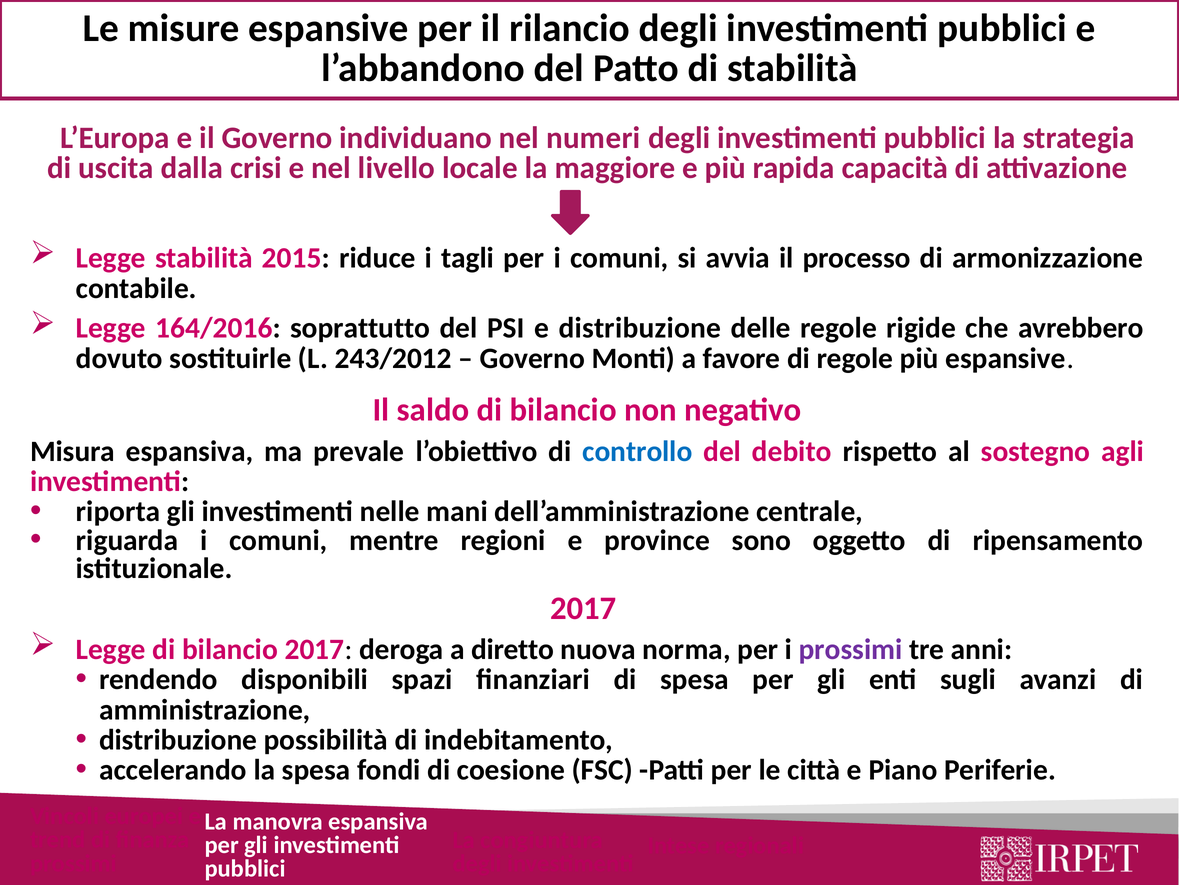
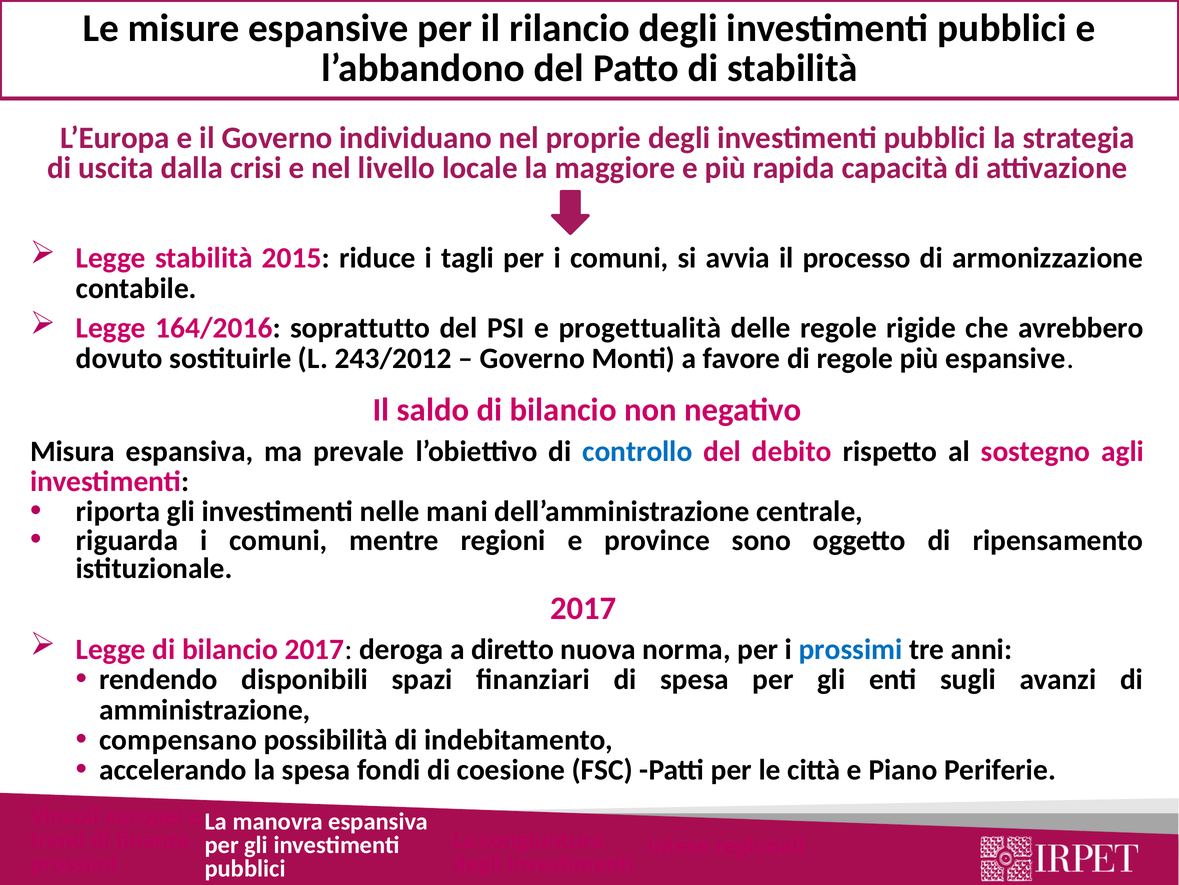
numeri: numeri -> proprie (593, 138)
e distribuzione: distribuzione -> progettualità (640, 328)
prossimi colour: purple -> blue (851, 649)
distribuzione: distribuzione -> compensano (178, 739)
